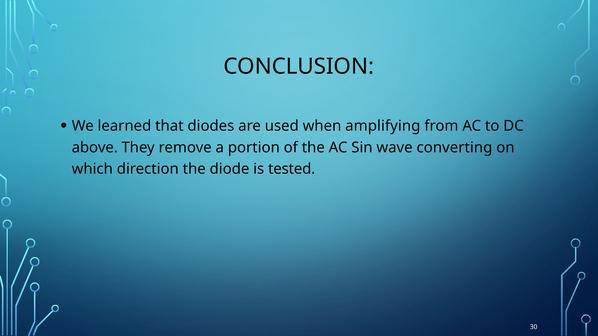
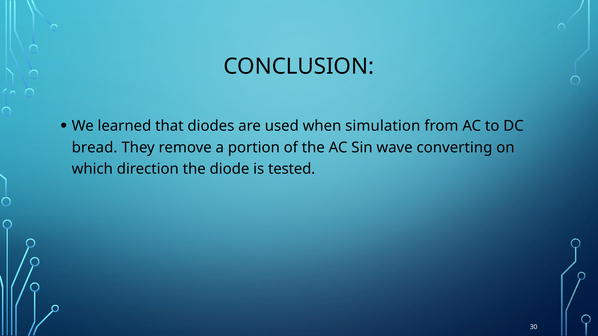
amplifying: amplifying -> simulation (383, 126)
above: above -> bread (95, 148)
